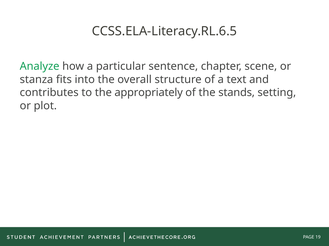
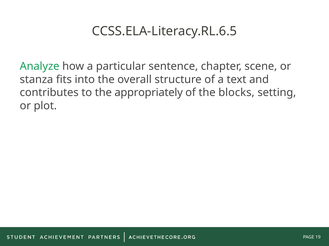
stands: stands -> blocks (236, 93)
